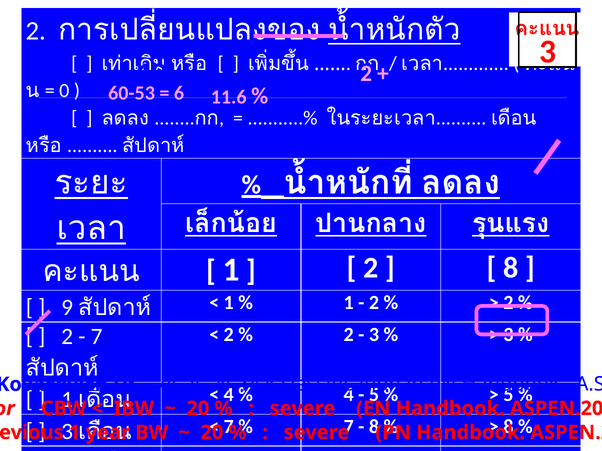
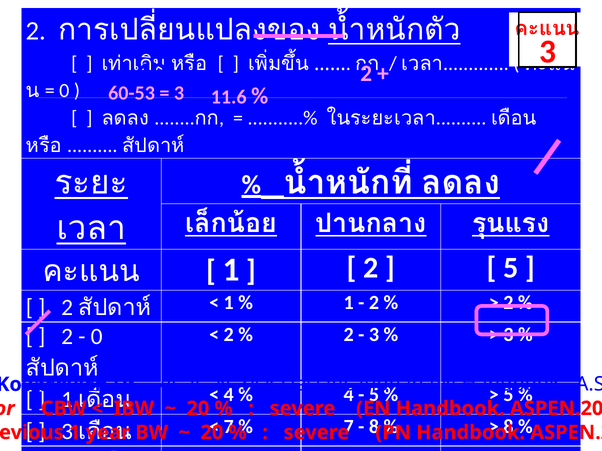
6: 6 -> 3 (179, 93)
8: 8 -> 5 (511, 268)
9: 9 -> 2 (67, 308)
7: 7 -> 0 (97, 337)
